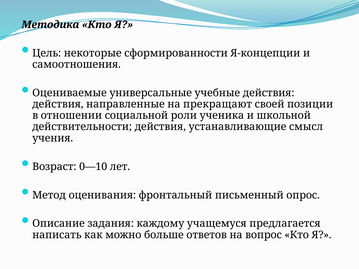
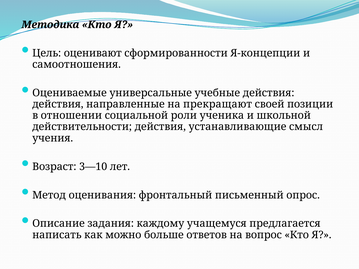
некоторые: некоторые -> оценивают (93, 53)
0—10: 0—10 -> 3—10 (93, 167)
